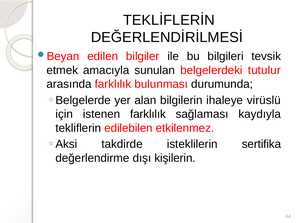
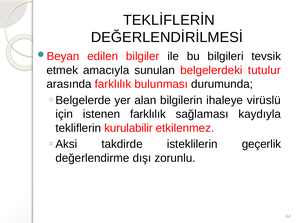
edilebilen: edilebilen -> kurulabilir (129, 128)
sertifika: sertifika -> geçerlik (261, 144)
kişilerin: kişilerin -> zorunlu (175, 158)
